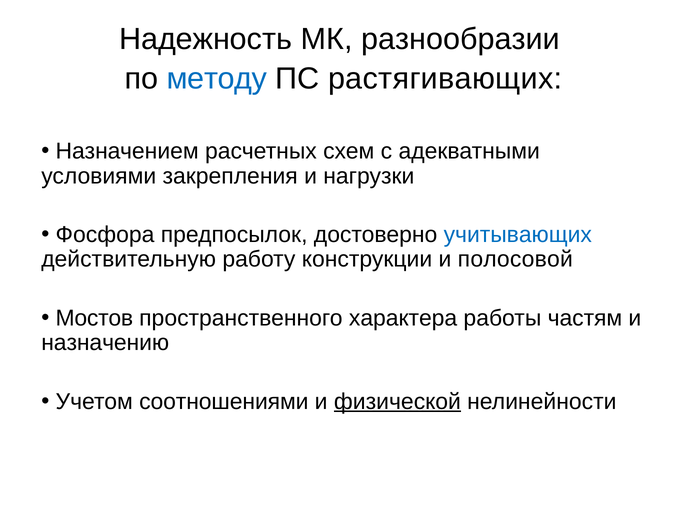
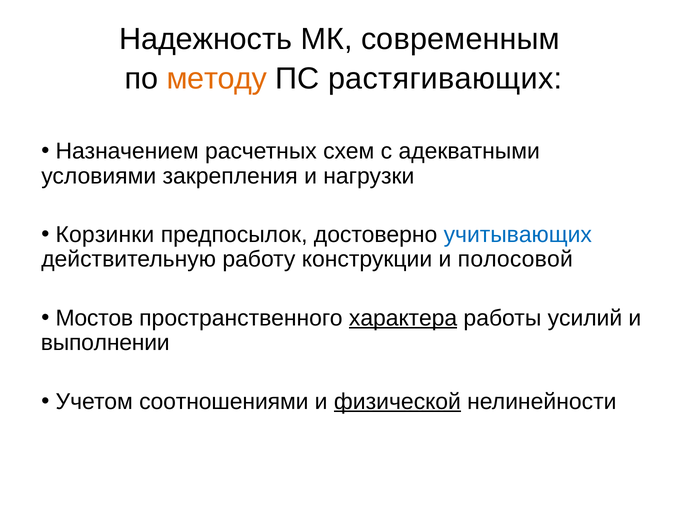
разнообразии: разнообразии -> современным (460, 39)
методу colour: blue -> orange (217, 79)
Фосфора: Фосфора -> Корзинки (105, 235)
характера underline: none -> present (403, 318)
частям: частям -> усилий (585, 318)
назначению: назначению -> выполнении (105, 343)
